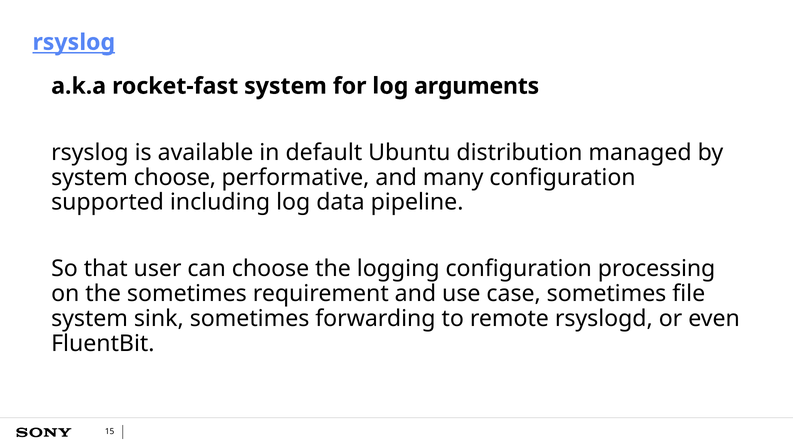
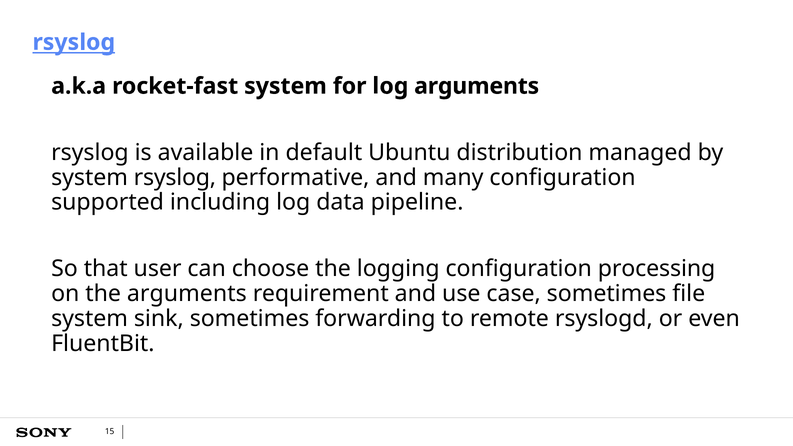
system choose: choose -> rsyslog (175, 177)
the sometimes: sometimes -> arguments (187, 294)
